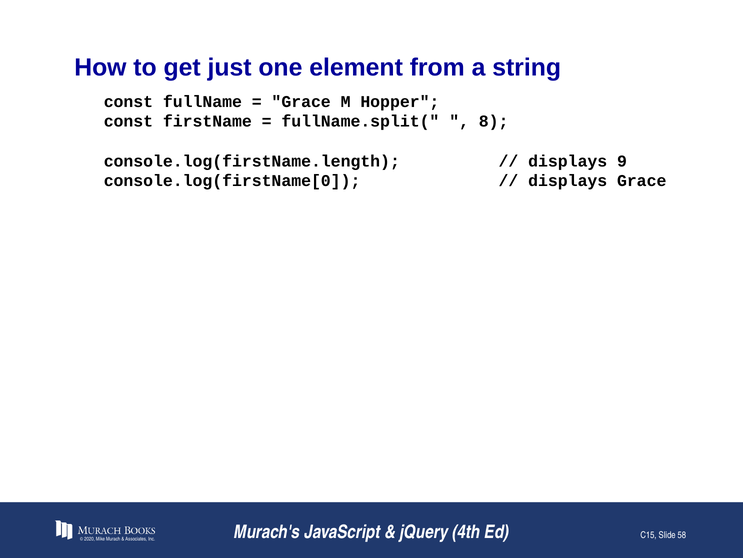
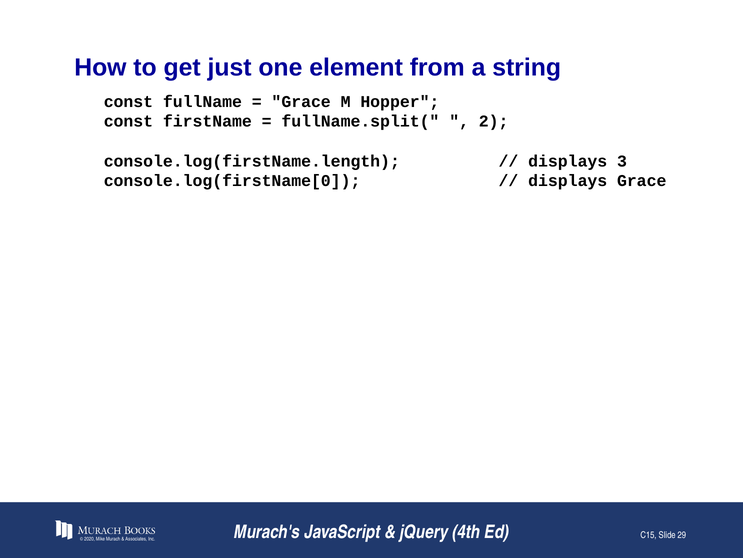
8: 8 -> 2 (494, 121)
9: 9 -> 3 (622, 161)
58: 58 -> 29 (682, 535)
